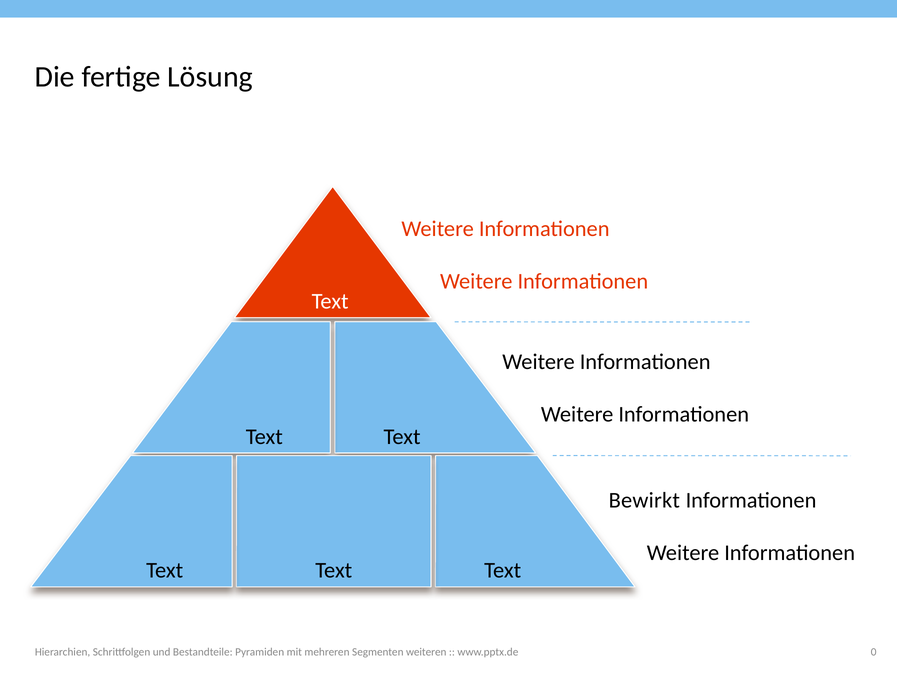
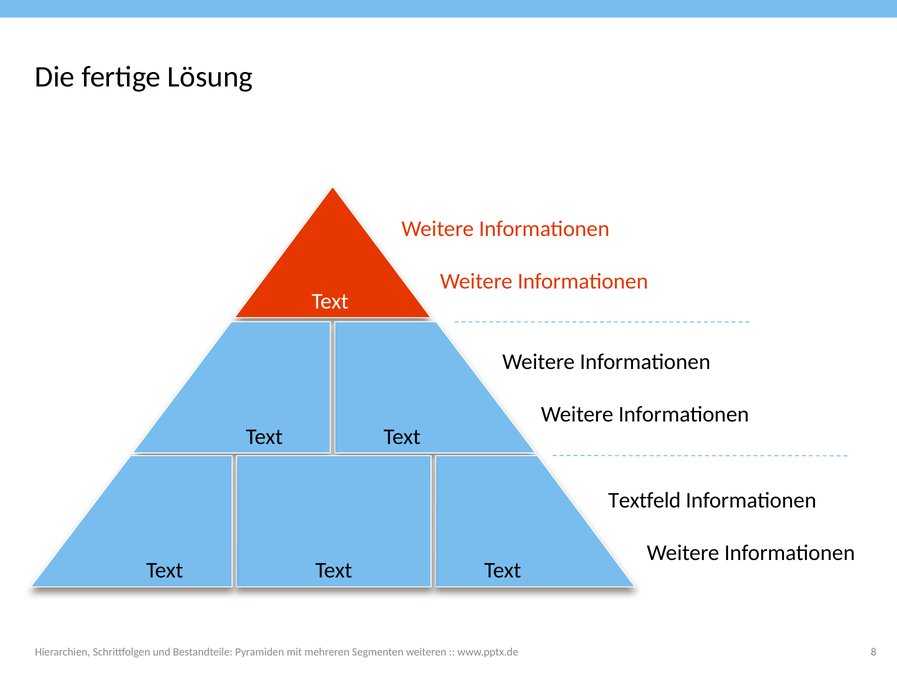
Bewirkt: Bewirkt -> Textfeld (645, 500)
0: 0 -> 8 (874, 652)
